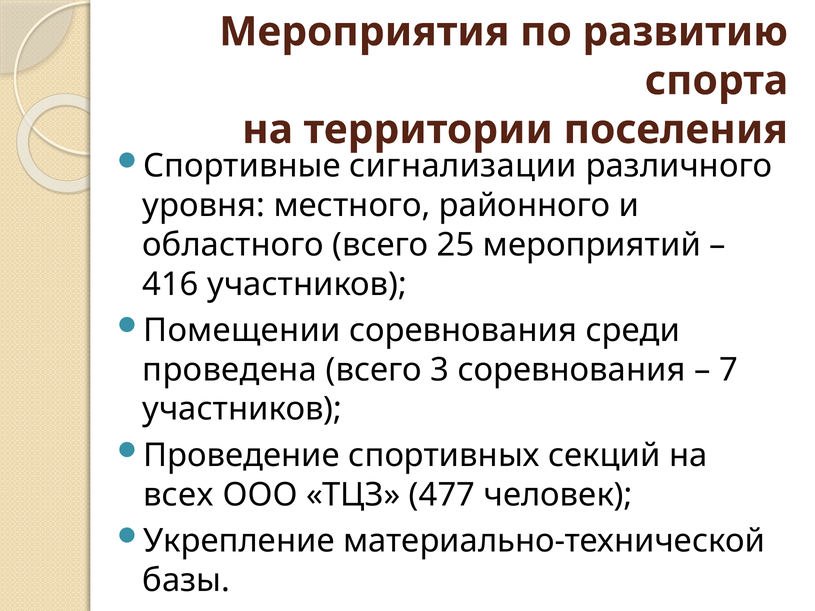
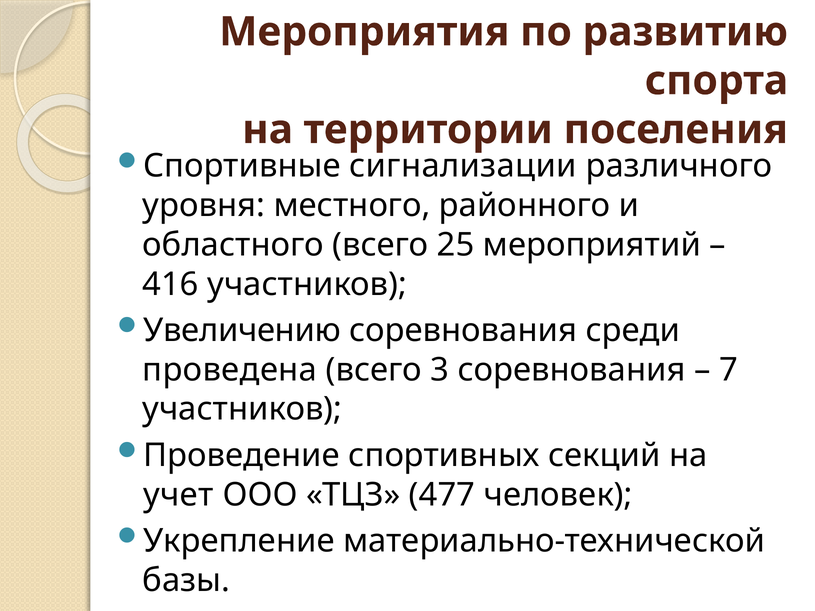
Помещении: Помещении -> Увеличению (242, 331)
всех: всех -> учет (178, 495)
